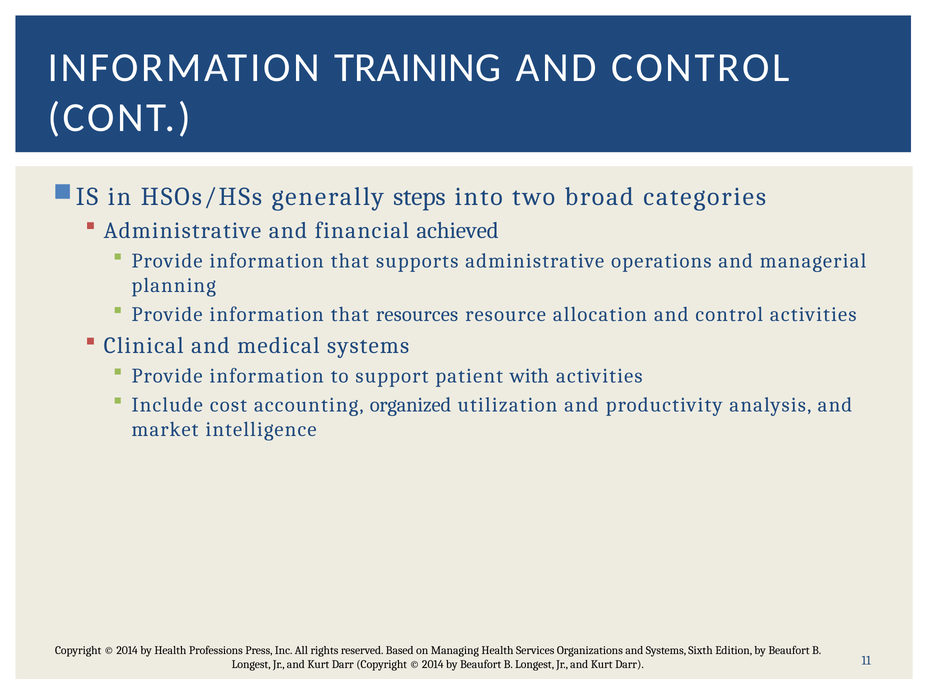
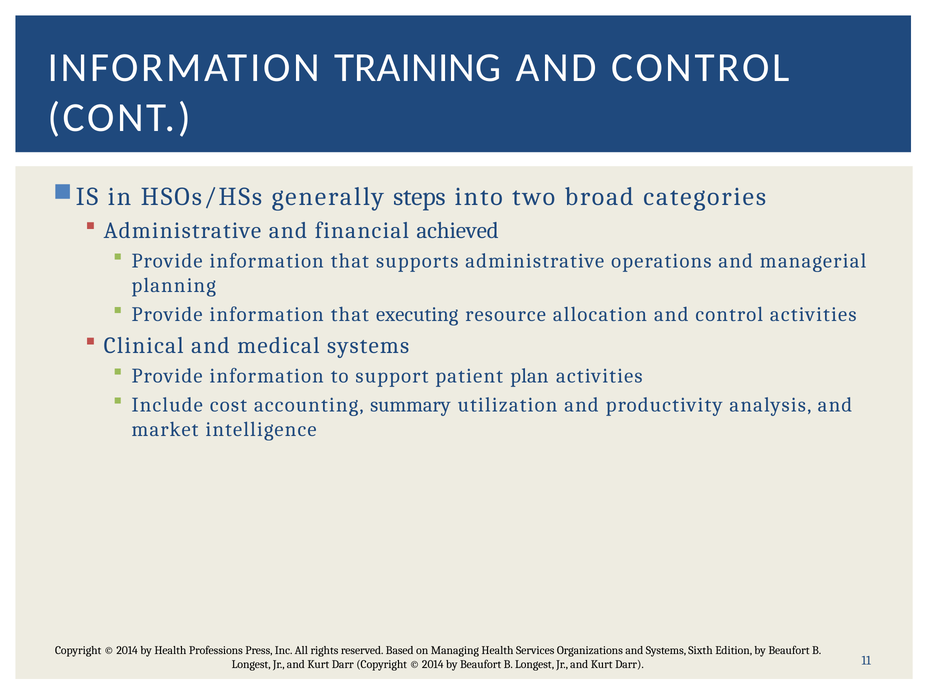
resources: resources -> executing (417, 314)
with: with -> plan (529, 376)
organized: organized -> summary (410, 405)
